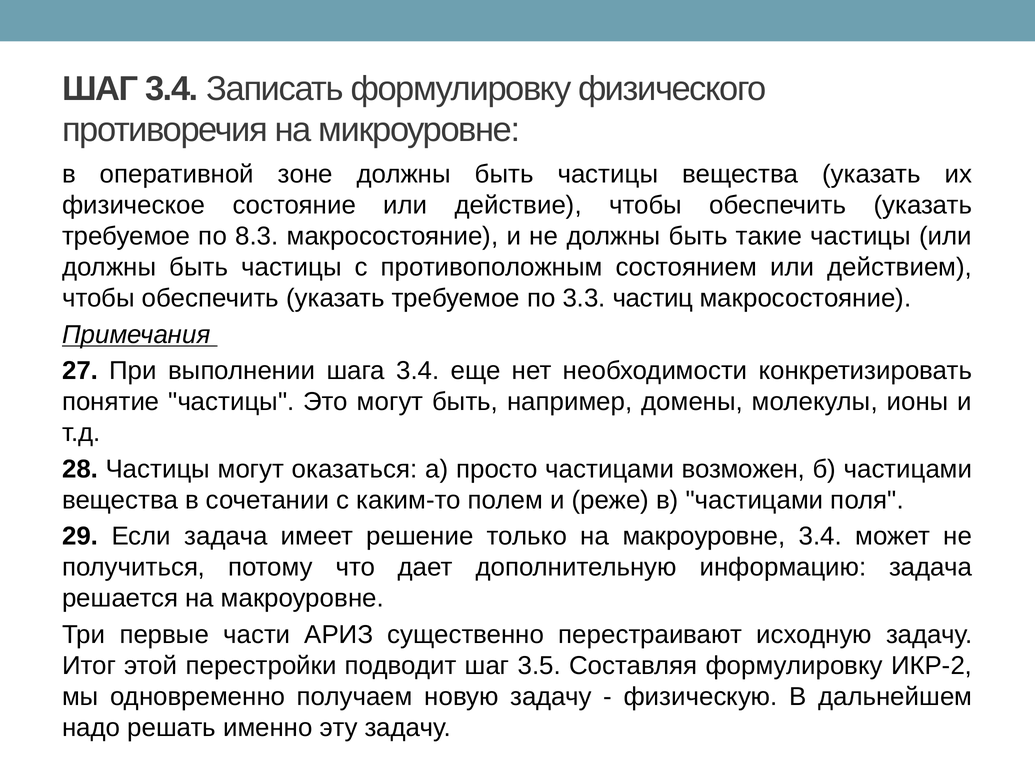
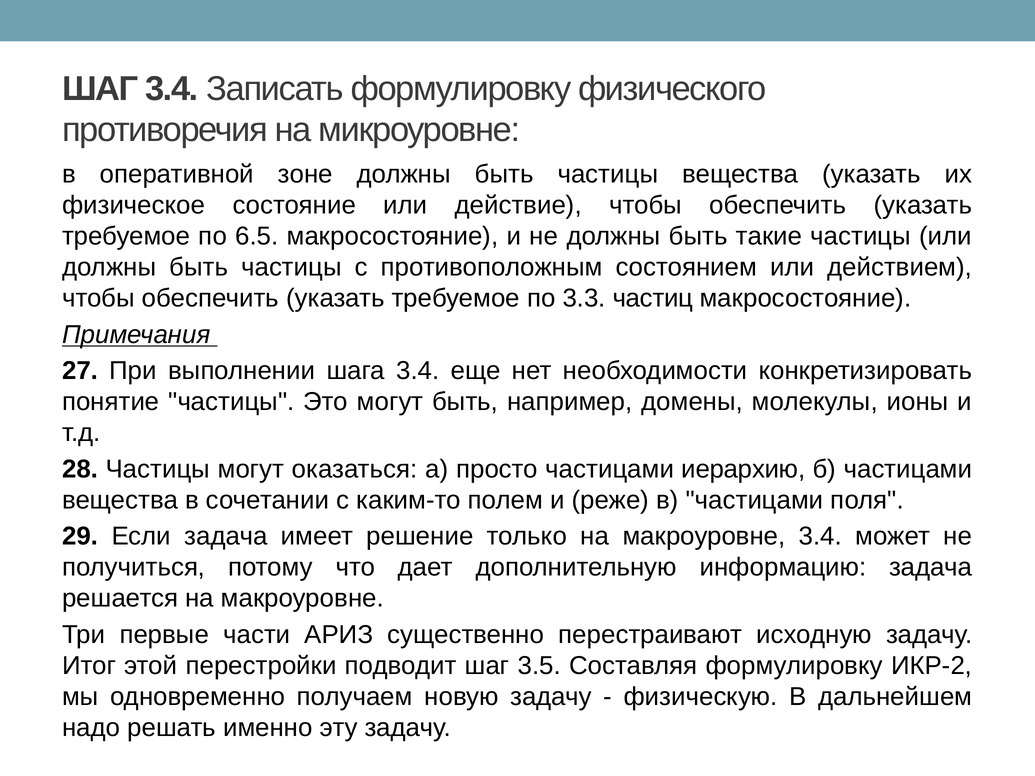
8.3: 8.3 -> 6.5 (257, 236)
возможен: возможен -> иерархию (743, 469)
